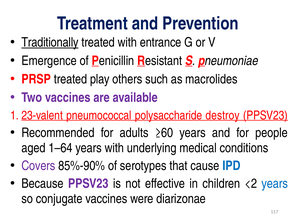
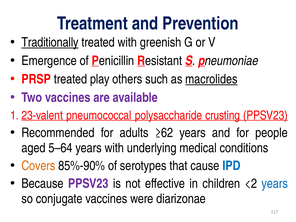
entrance: entrance -> greenish (161, 42)
macrolides underline: none -> present (211, 79)
destroy: destroy -> crusting (223, 115)
≥60: ≥60 -> ≥62 (164, 133)
1–64: 1–64 -> 5–64 (61, 148)
Covers colour: purple -> orange (38, 166)
